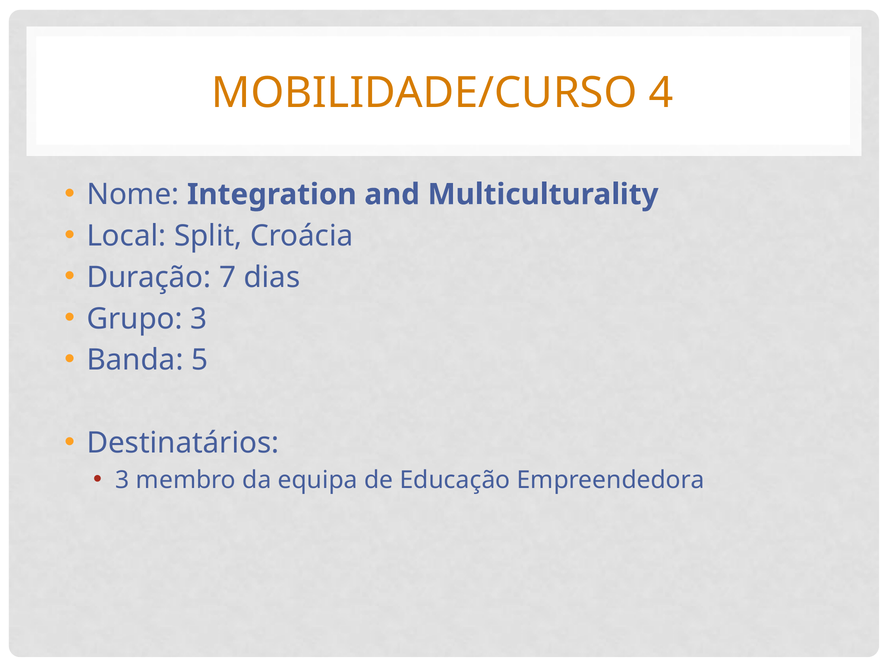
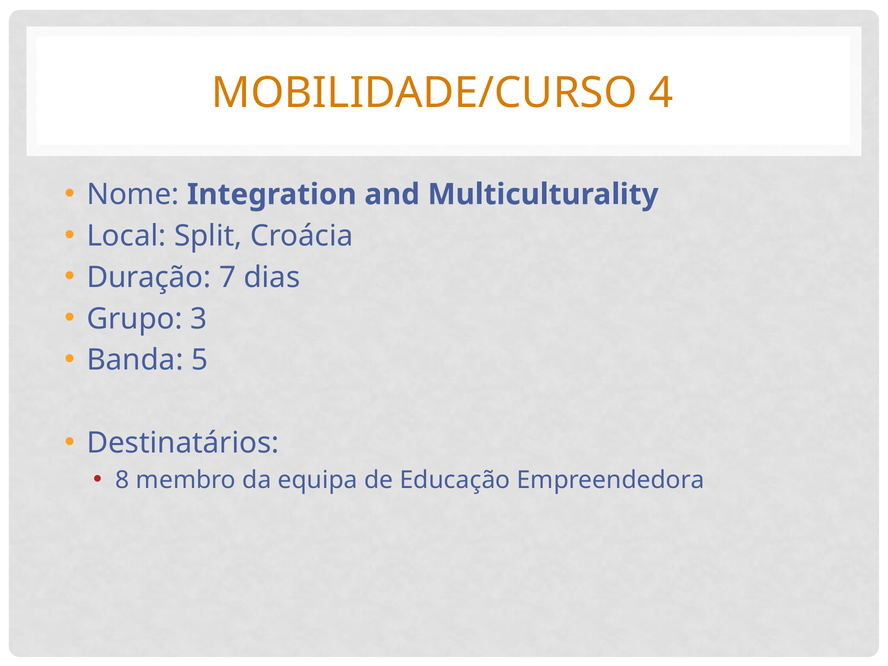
3: 3 -> 8 (122, 480)
